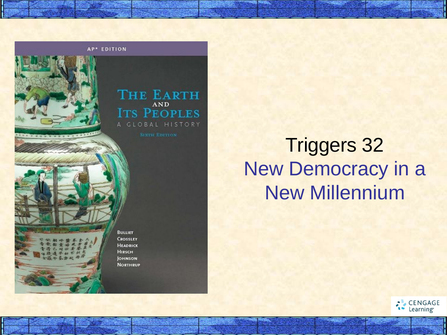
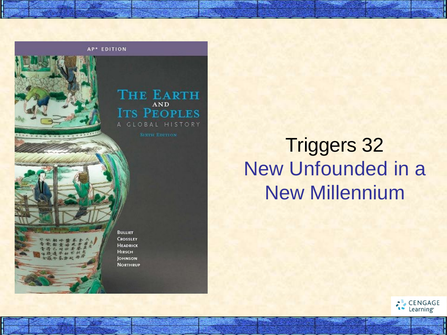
Democracy: Democracy -> Unfounded (339, 169)
